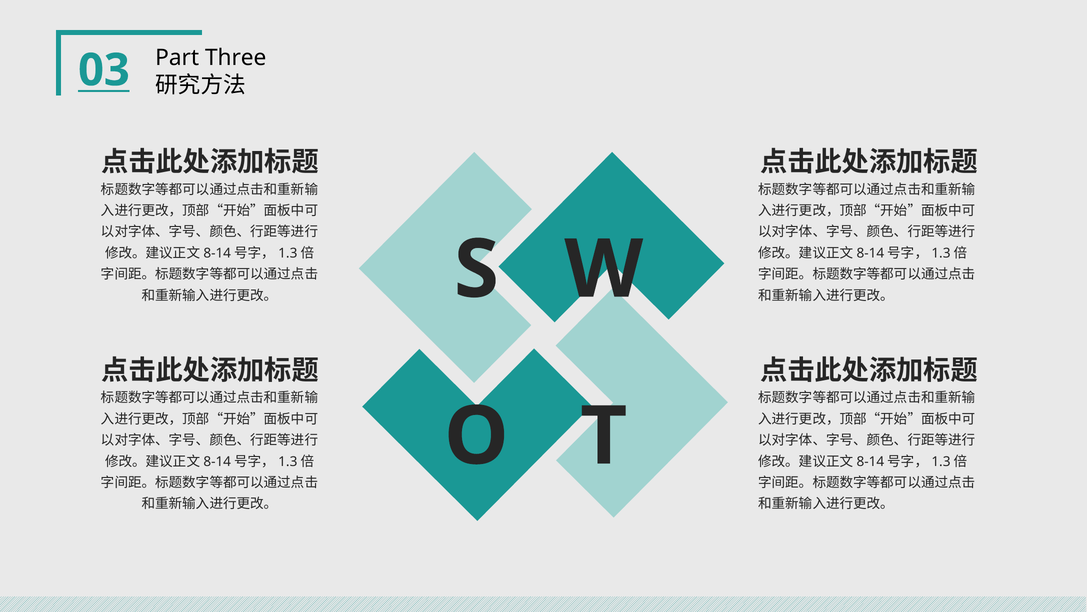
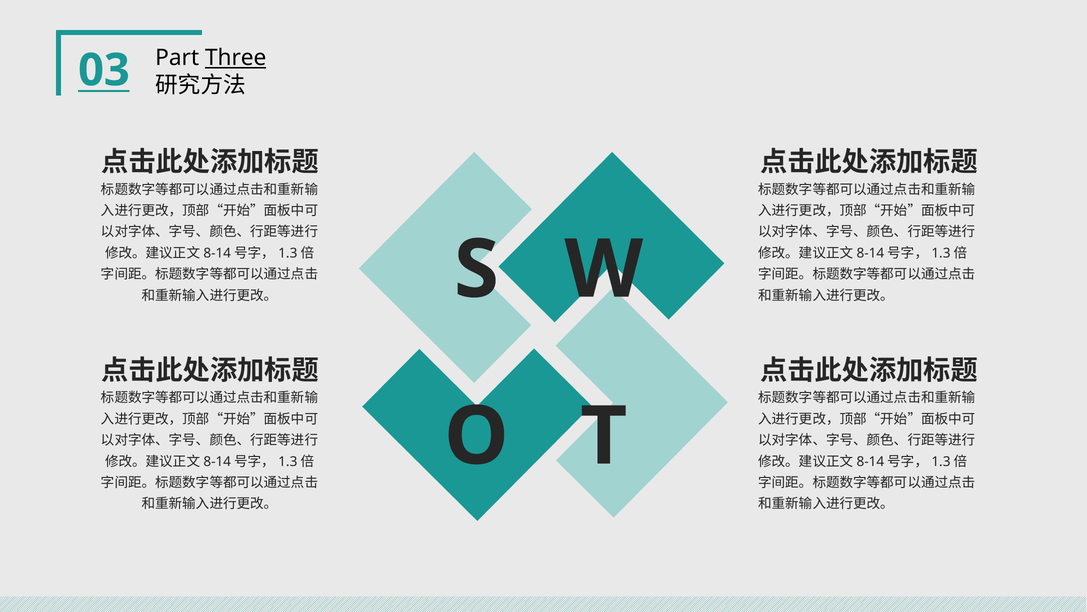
Three underline: none -> present (236, 58)
